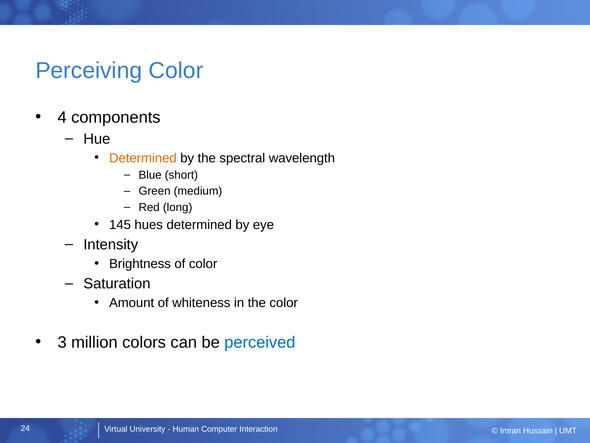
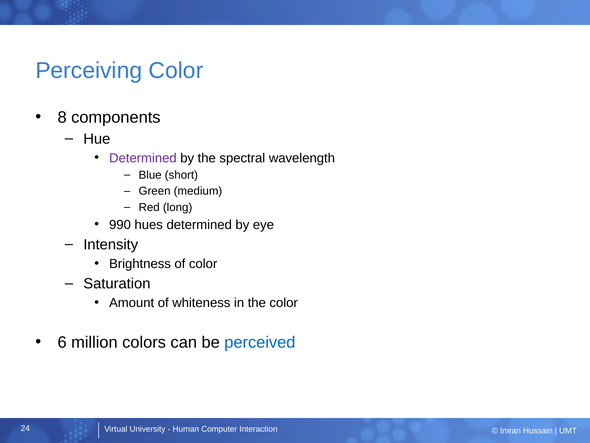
4: 4 -> 8 (62, 117)
Determined colour: orange -> purple (143, 158)
145: 145 -> 990 (120, 224)
3: 3 -> 6 (62, 342)
